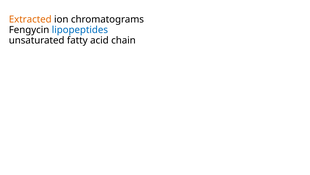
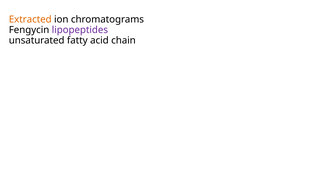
lipopeptides colour: blue -> purple (80, 30)
